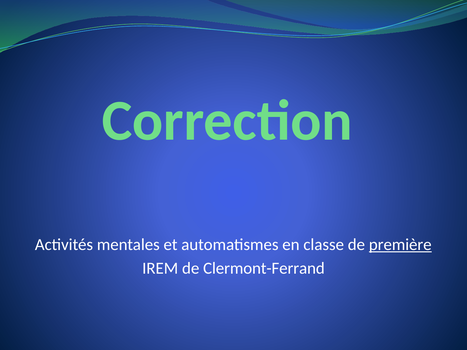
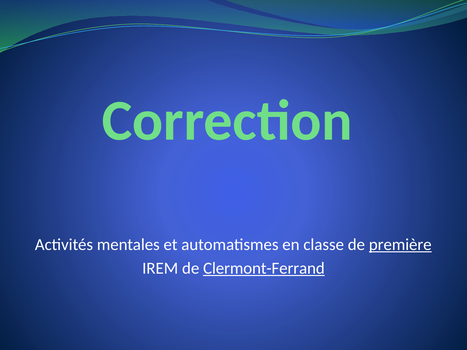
Clermont-Ferrand underline: none -> present (264, 268)
